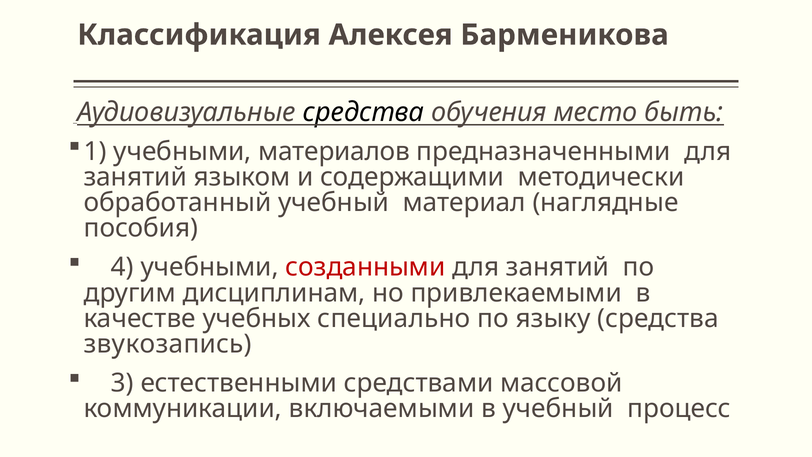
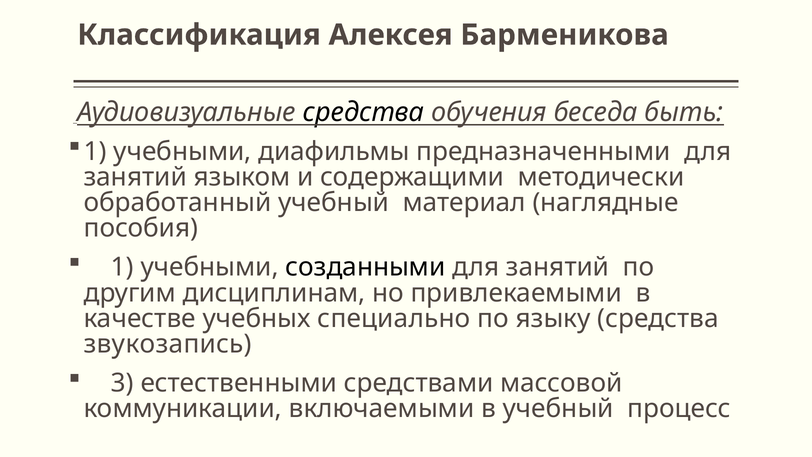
место: место -> беседа (596, 112)
материалов: материалов -> диафильмы (334, 151)
4: 4 -> 1 (122, 267)
созданными colour: red -> black (365, 267)
